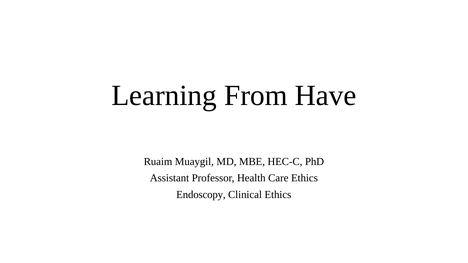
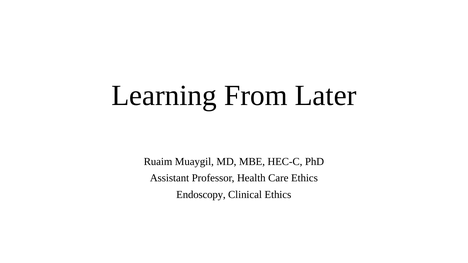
Have: Have -> Later (326, 96)
